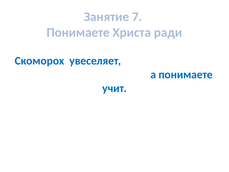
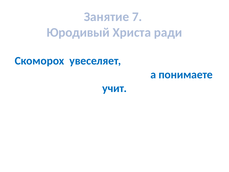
Понимаете: Понимаете -> Юродивый (78, 32)
